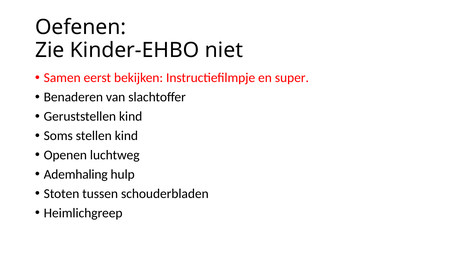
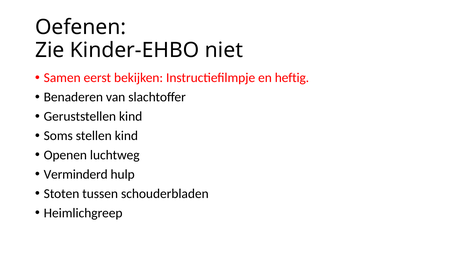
super: super -> heftig (292, 78)
Ademhaling: Ademhaling -> Verminderd (76, 174)
